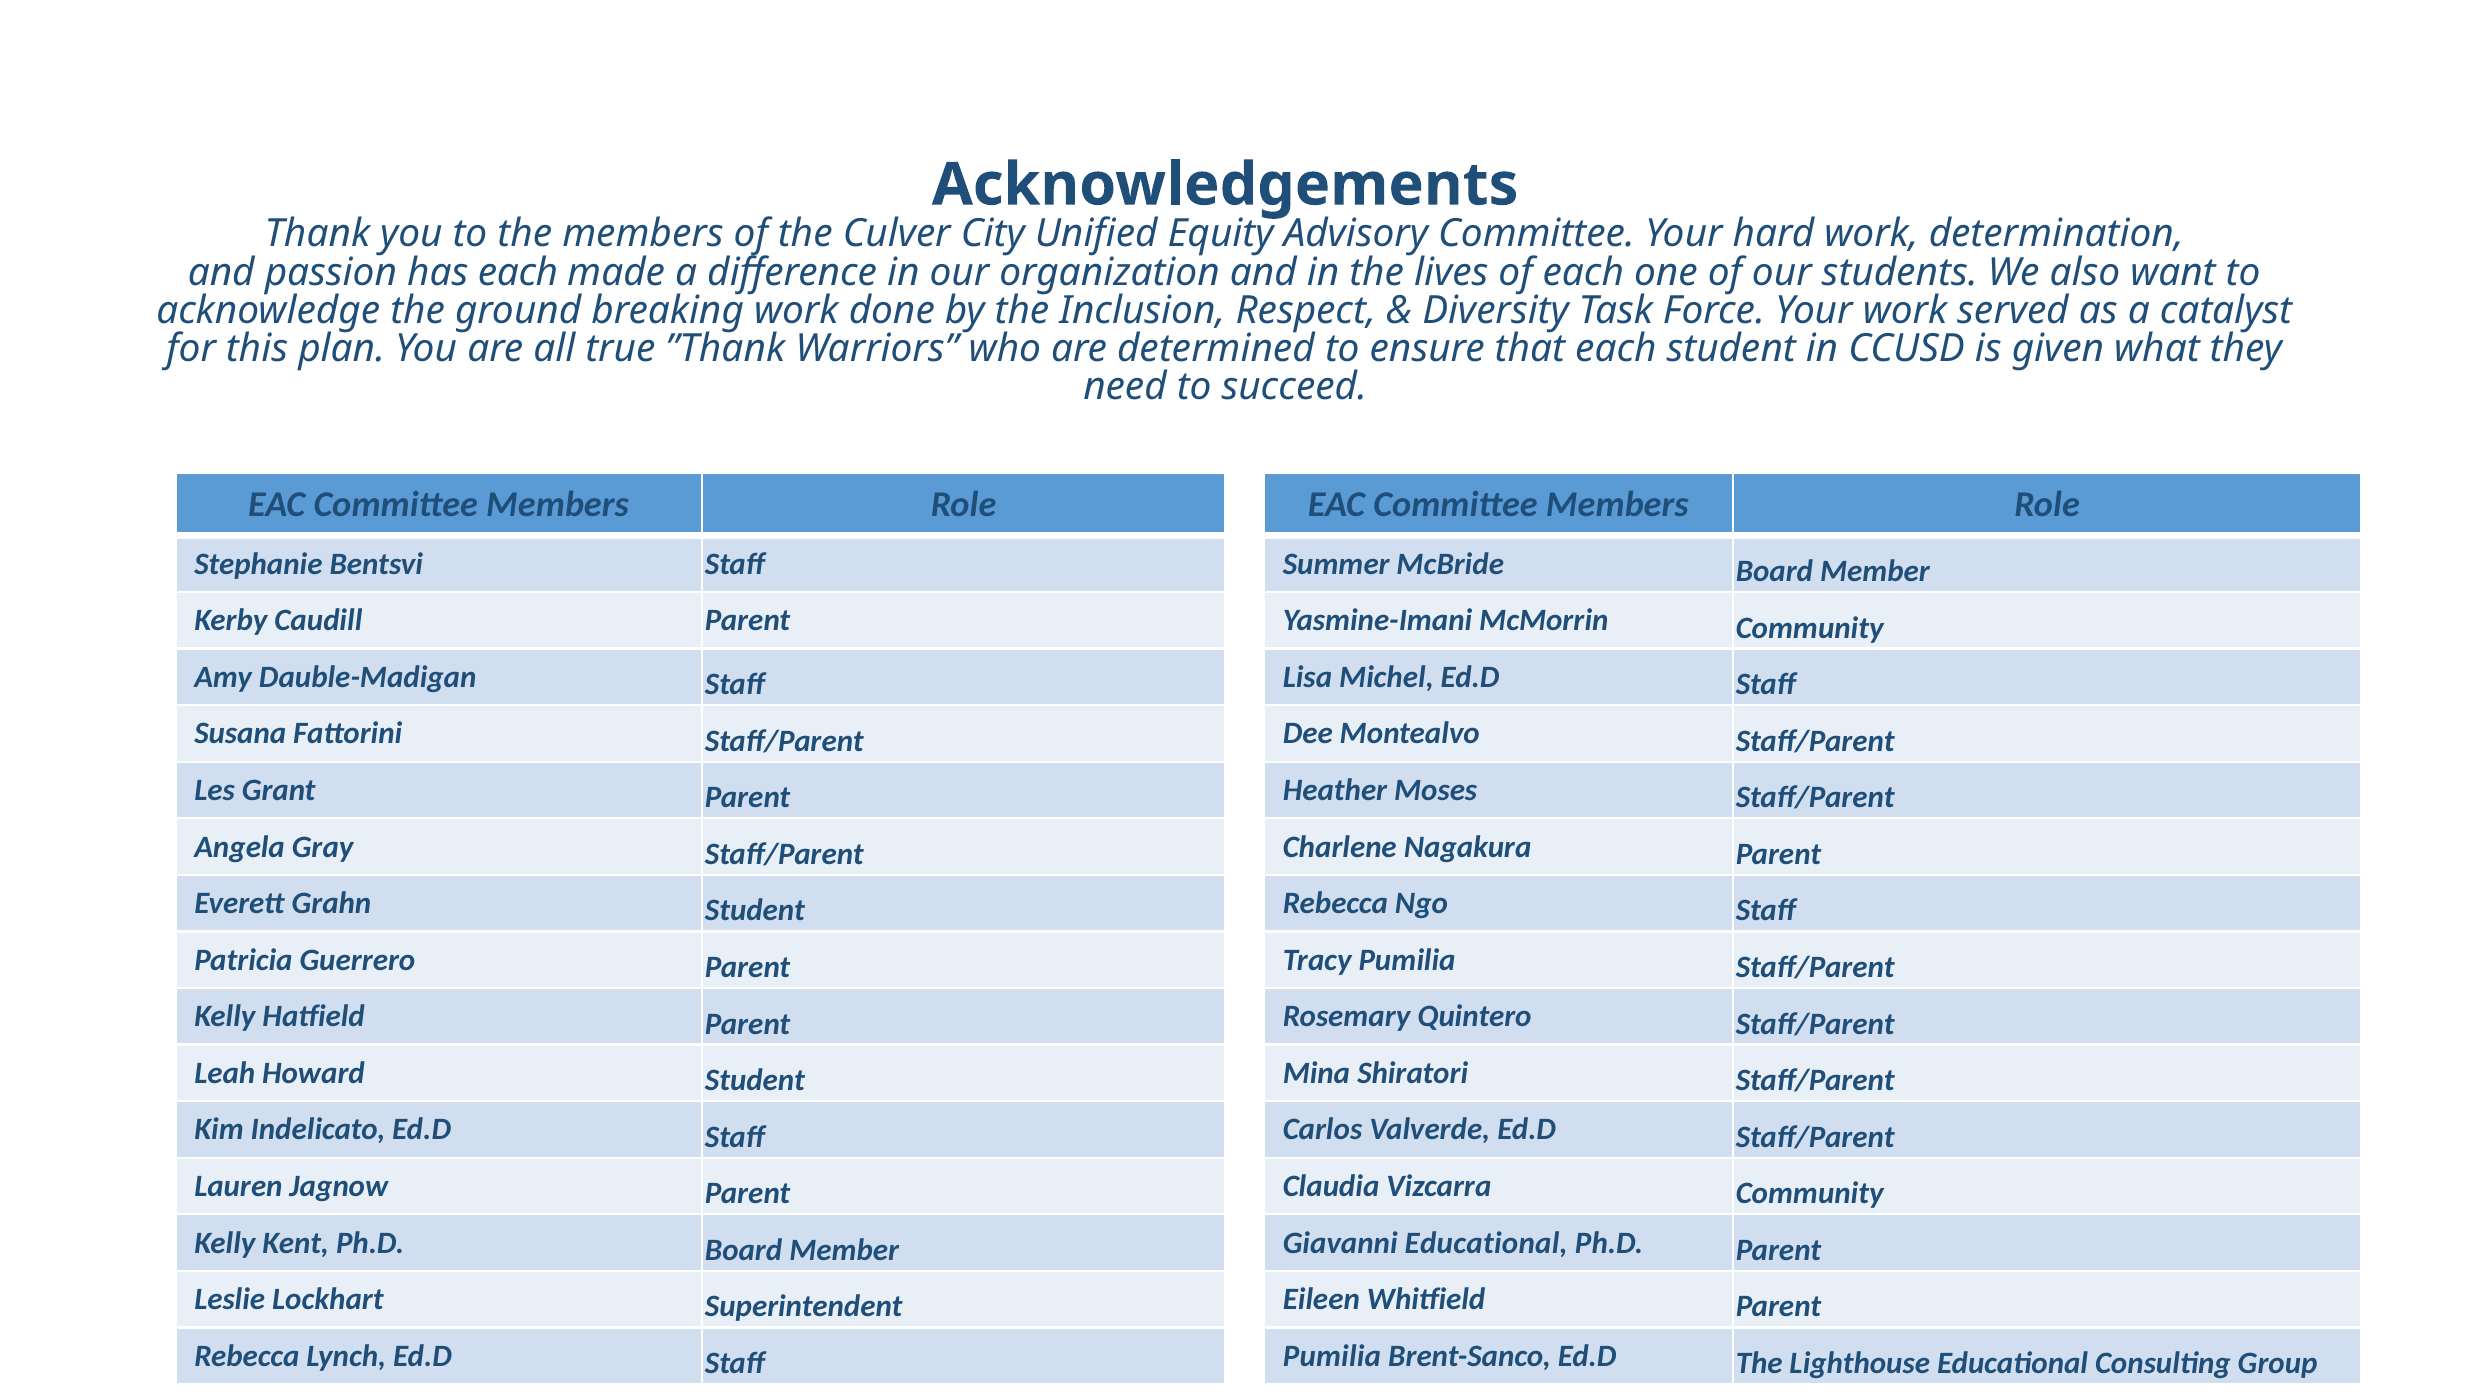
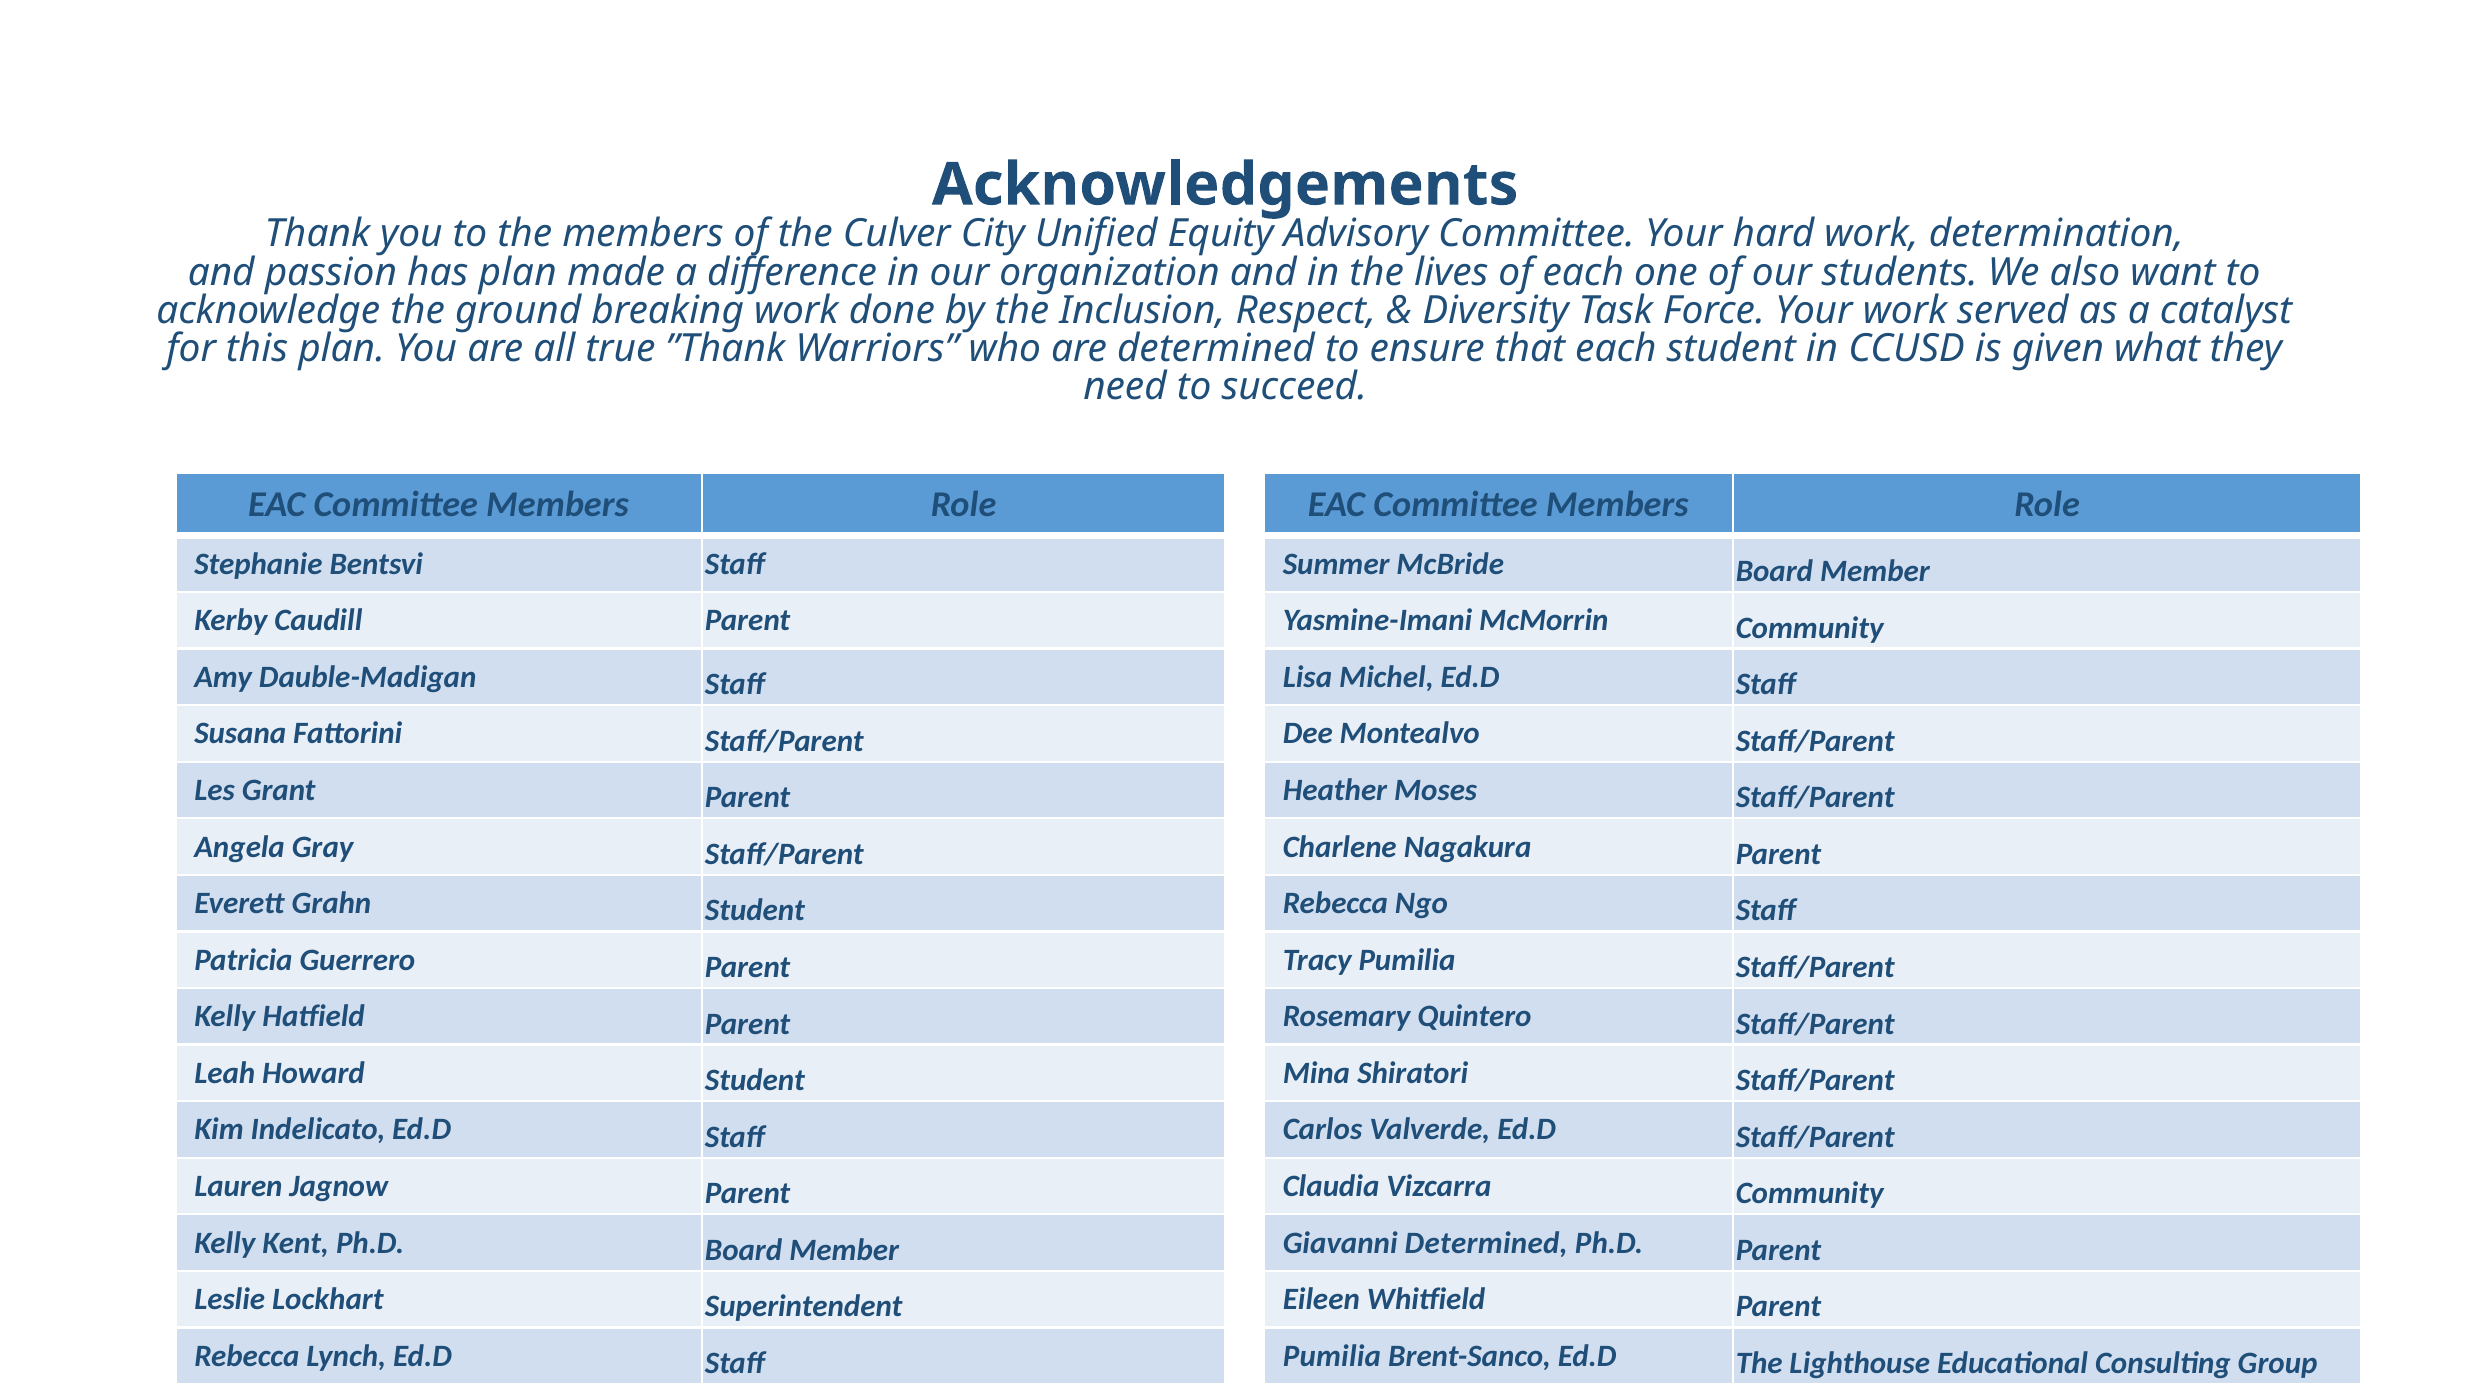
has each: each -> plan (518, 272)
Giavanni Educational: Educational -> Determined (1486, 1243)
